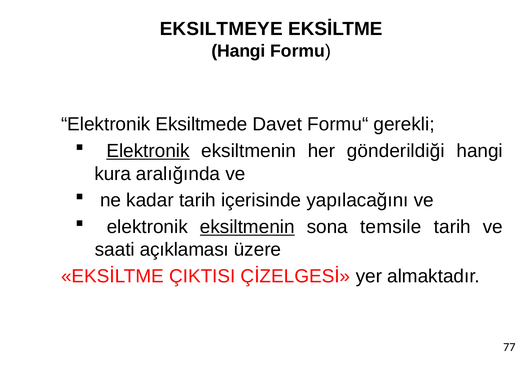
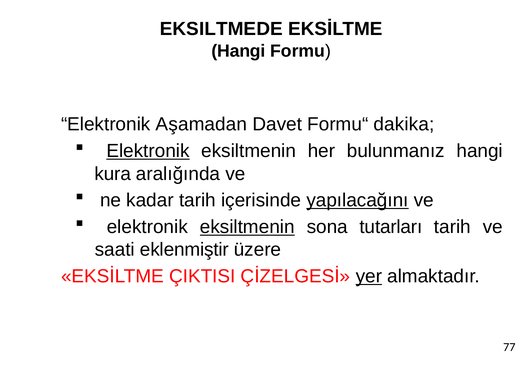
EKSILTMEYE: EKSILTMEYE -> EKSILTMEDE (221, 29)
Eksiltmede: Eksiltmede -> Aşamadan (201, 124)
gerekli: gerekli -> dakika (404, 124)
gönderildiği: gönderildiği -> bulunmanız (396, 151)
yapılacağını underline: none -> present (357, 200)
temsile: temsile -> tutarları (391, 227)
açıklaması: açıklaması -> eklenmiştir (184, 250)
yer underline: none -> present (369, 276)
